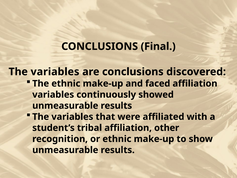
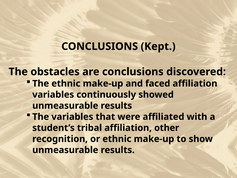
Final: Final -> Kept (158, 46)
variables: variables -> obstacles (55, 72)
